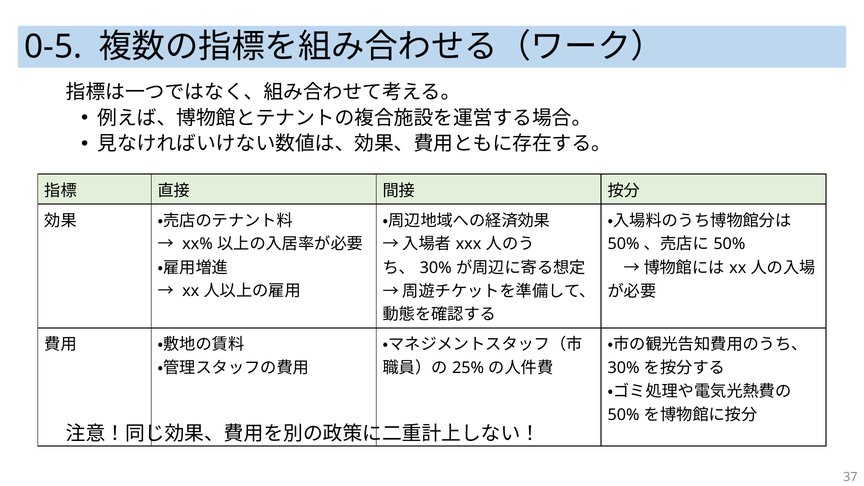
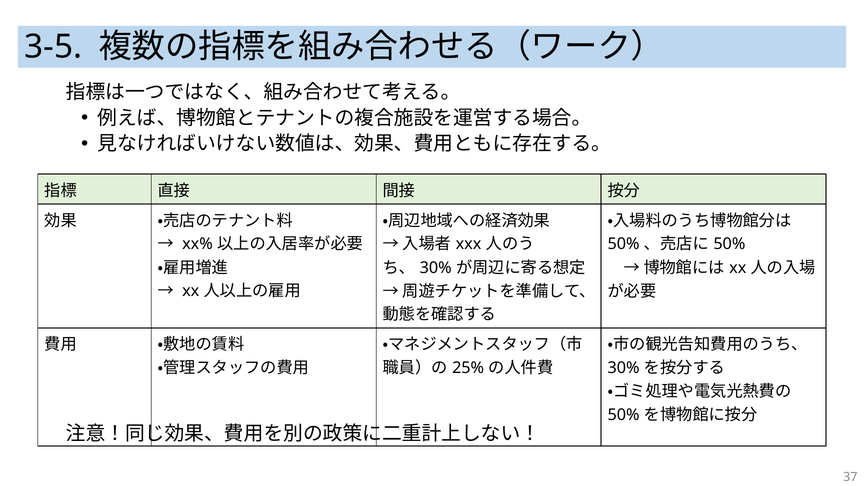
0-5: 0-5 -> 3-5 (53, 47)
